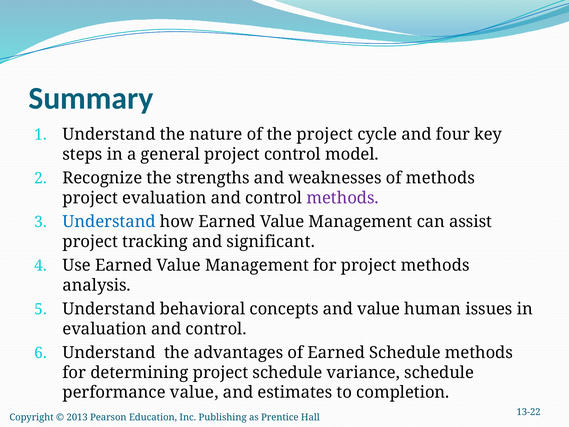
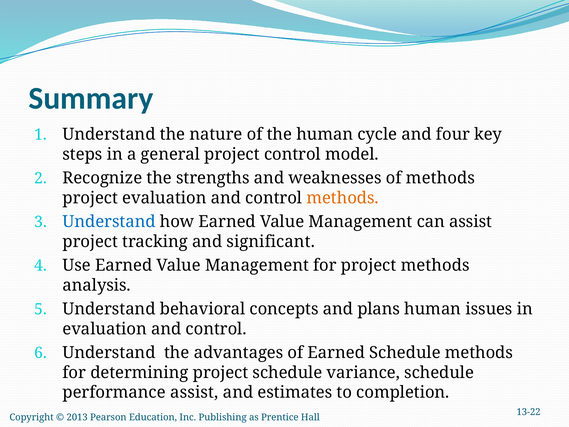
the project: project -> human (325, 134)
methods colour: purple -> orange (343, 198)
and value: value -> plans (379, 309)
performance value: value -> assist (194, 392)
